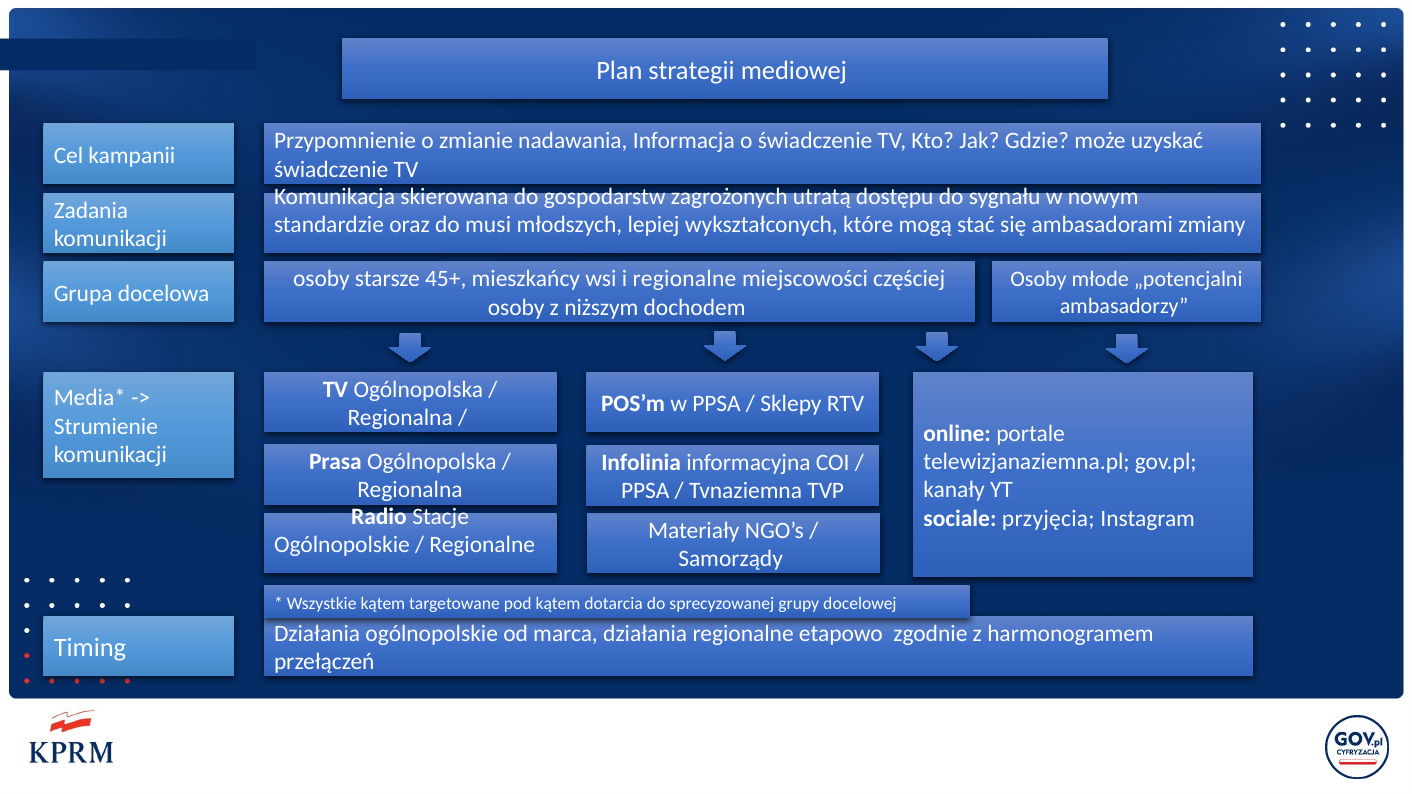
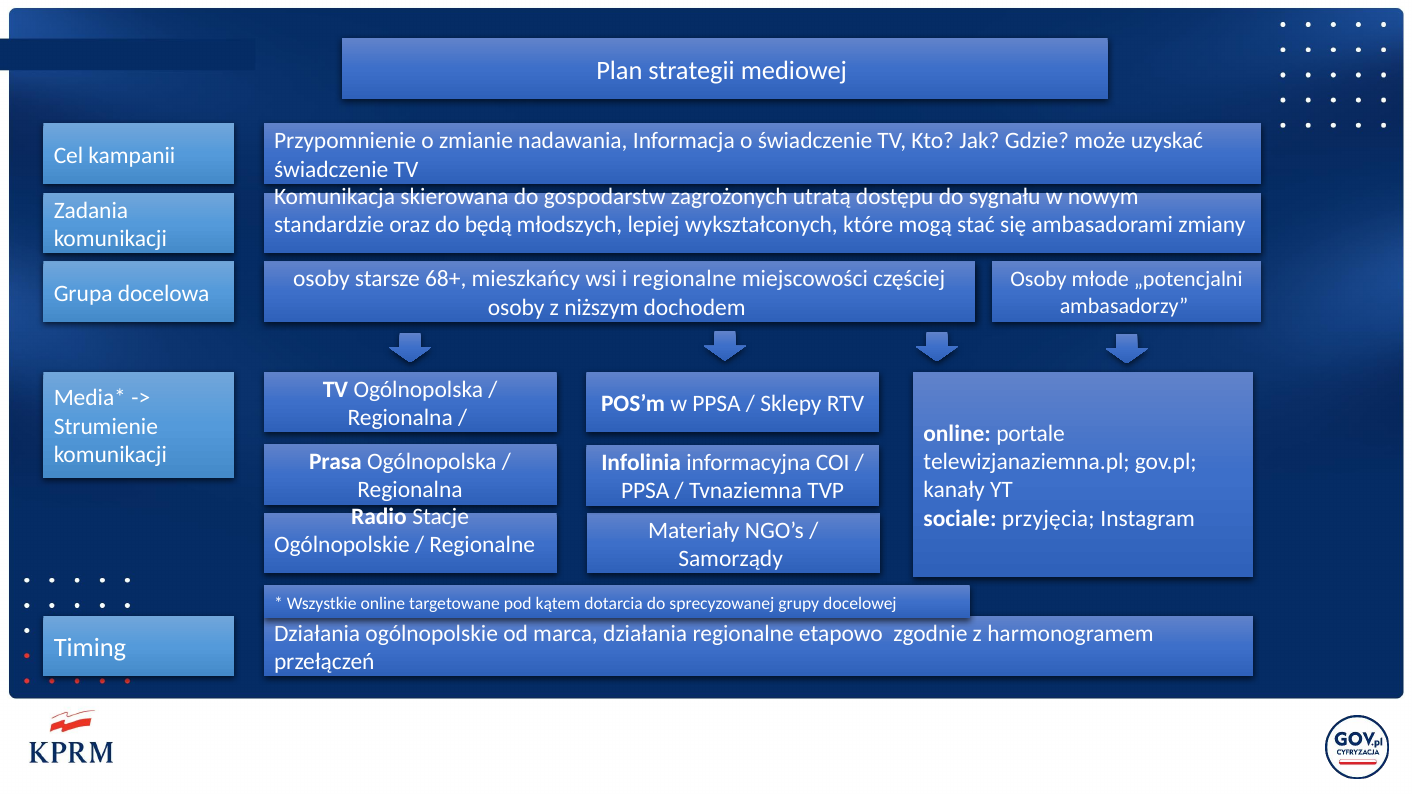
musi: musi -> będą (488, 225)
45+: 45+ -> 68+ (446, 279)
Wszystkie kątem: kątem -> online (383, 604)
